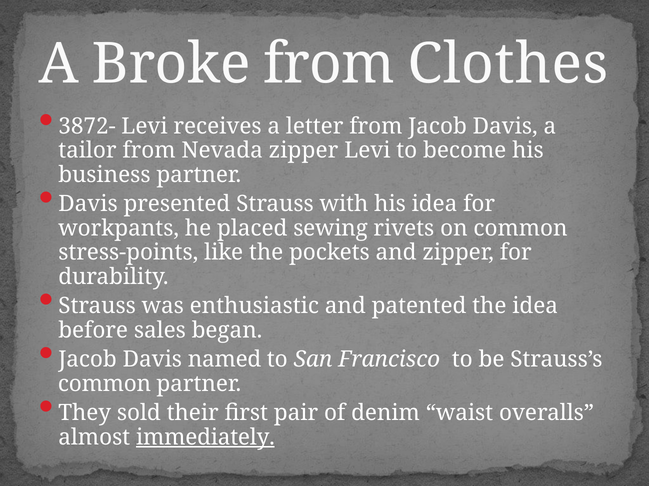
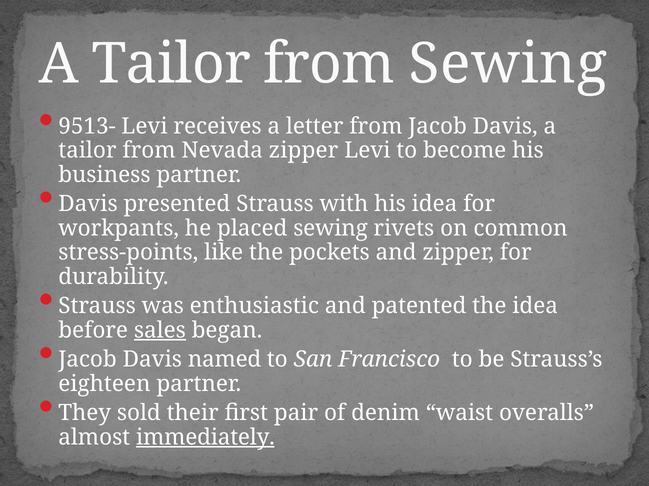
Broke: Broke -> Tailor (171, 64)
from Clothes: Clothes -> Sewing (508, 64)
3872-: 3872- -> 9513- (87, 126)
sales underline: none -> present (160, 331)
common: common -> eighteen (104, 384)
